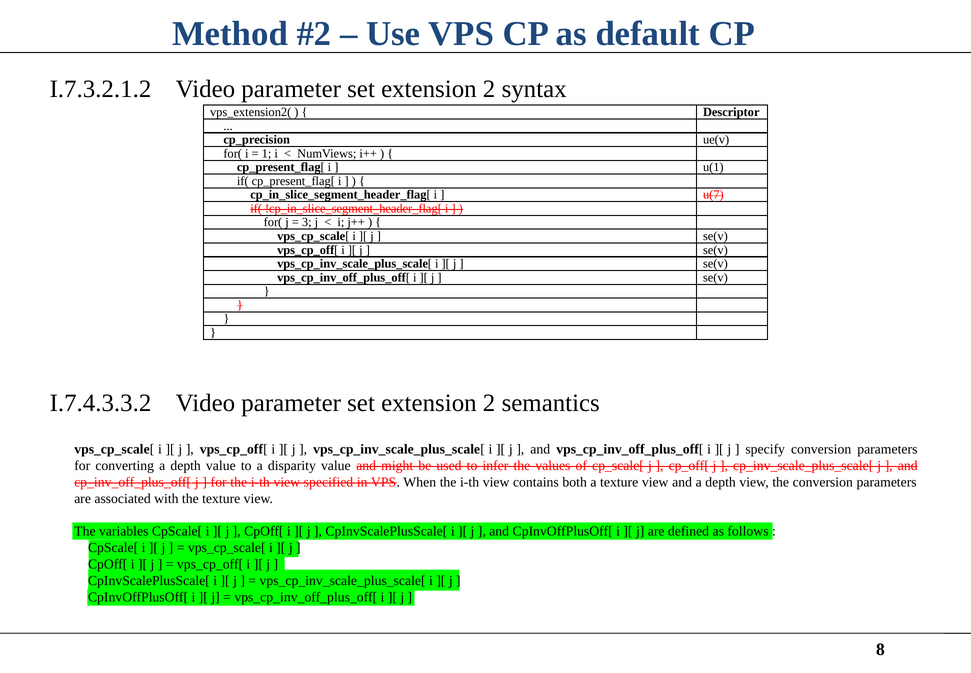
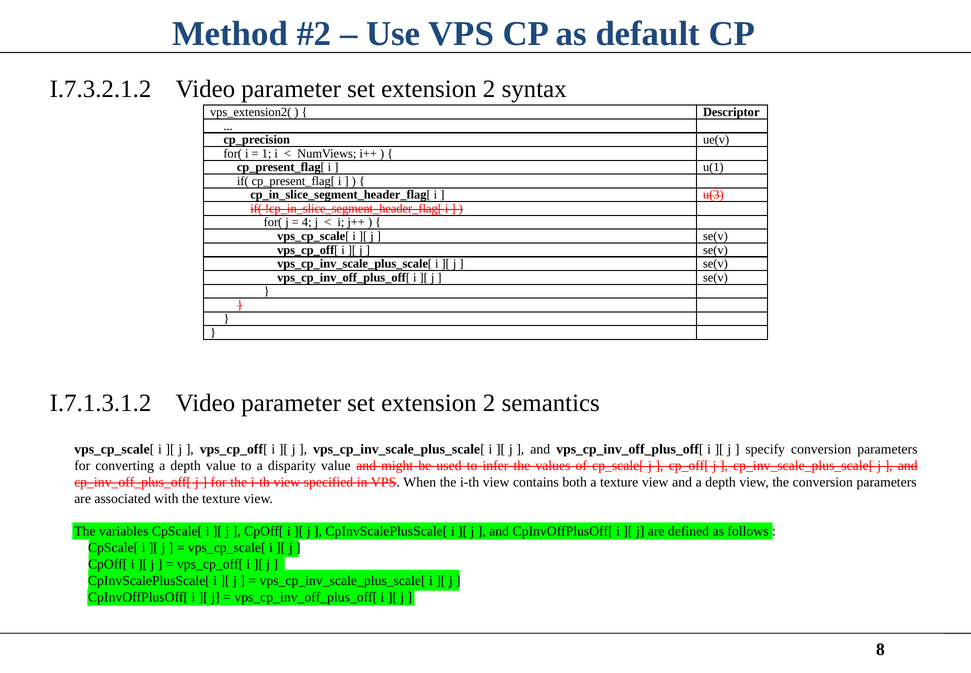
u(7: u(7 -> u(3 (713, 195)
3: 3 -> 4 (307, 222)
I.7.4.3.3.2: I.7.4.3.3.2 -> I.7.1.3.1.2 (100, 403)
